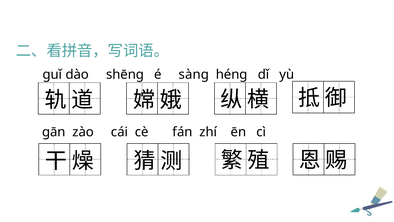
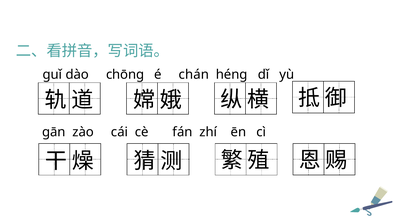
shēng: shēng -> chōng (125, 74)
sàng: sàng -> chán (194, 74)
